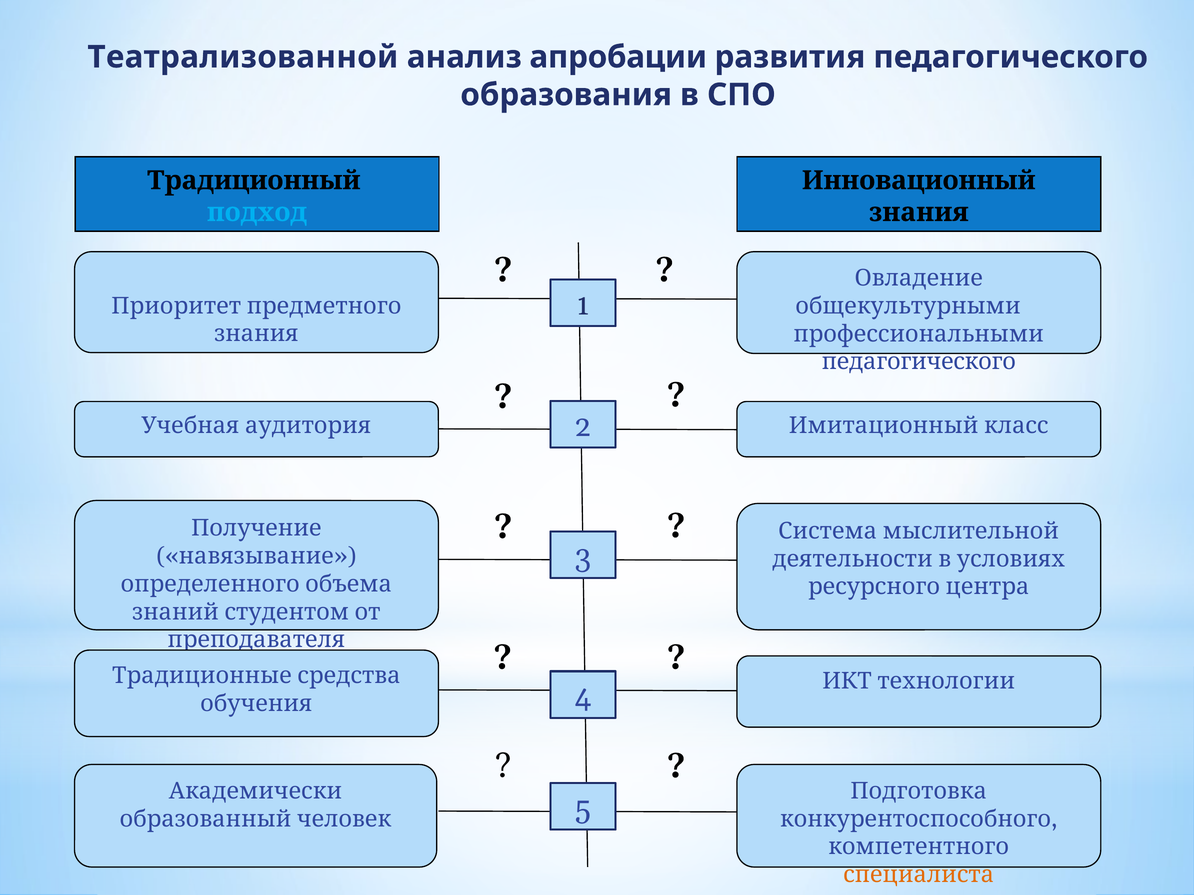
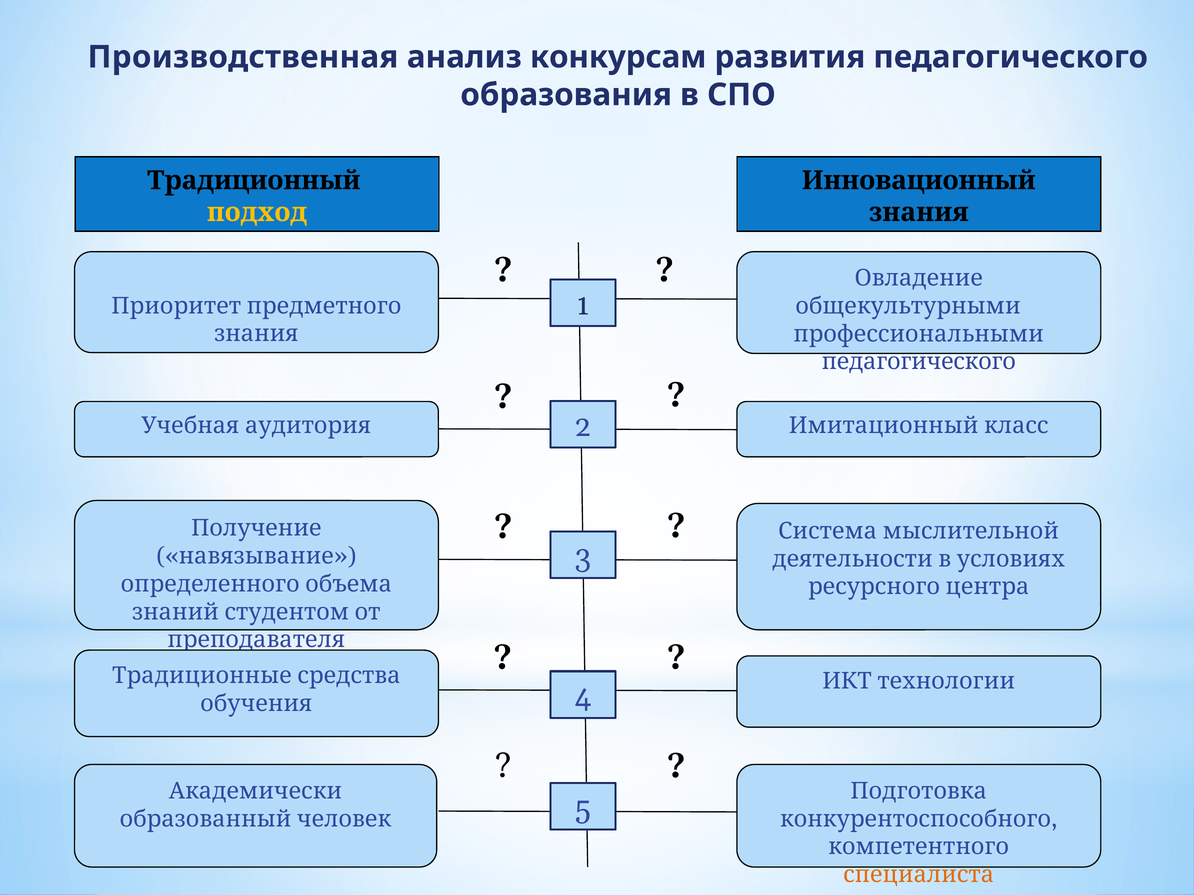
Театрализованной: Театрализованной -> Производственная (243, 57)
апробации: апробации -> конкурсам (618, 57)
подход colour: light blue -> yellow (257, 212)
